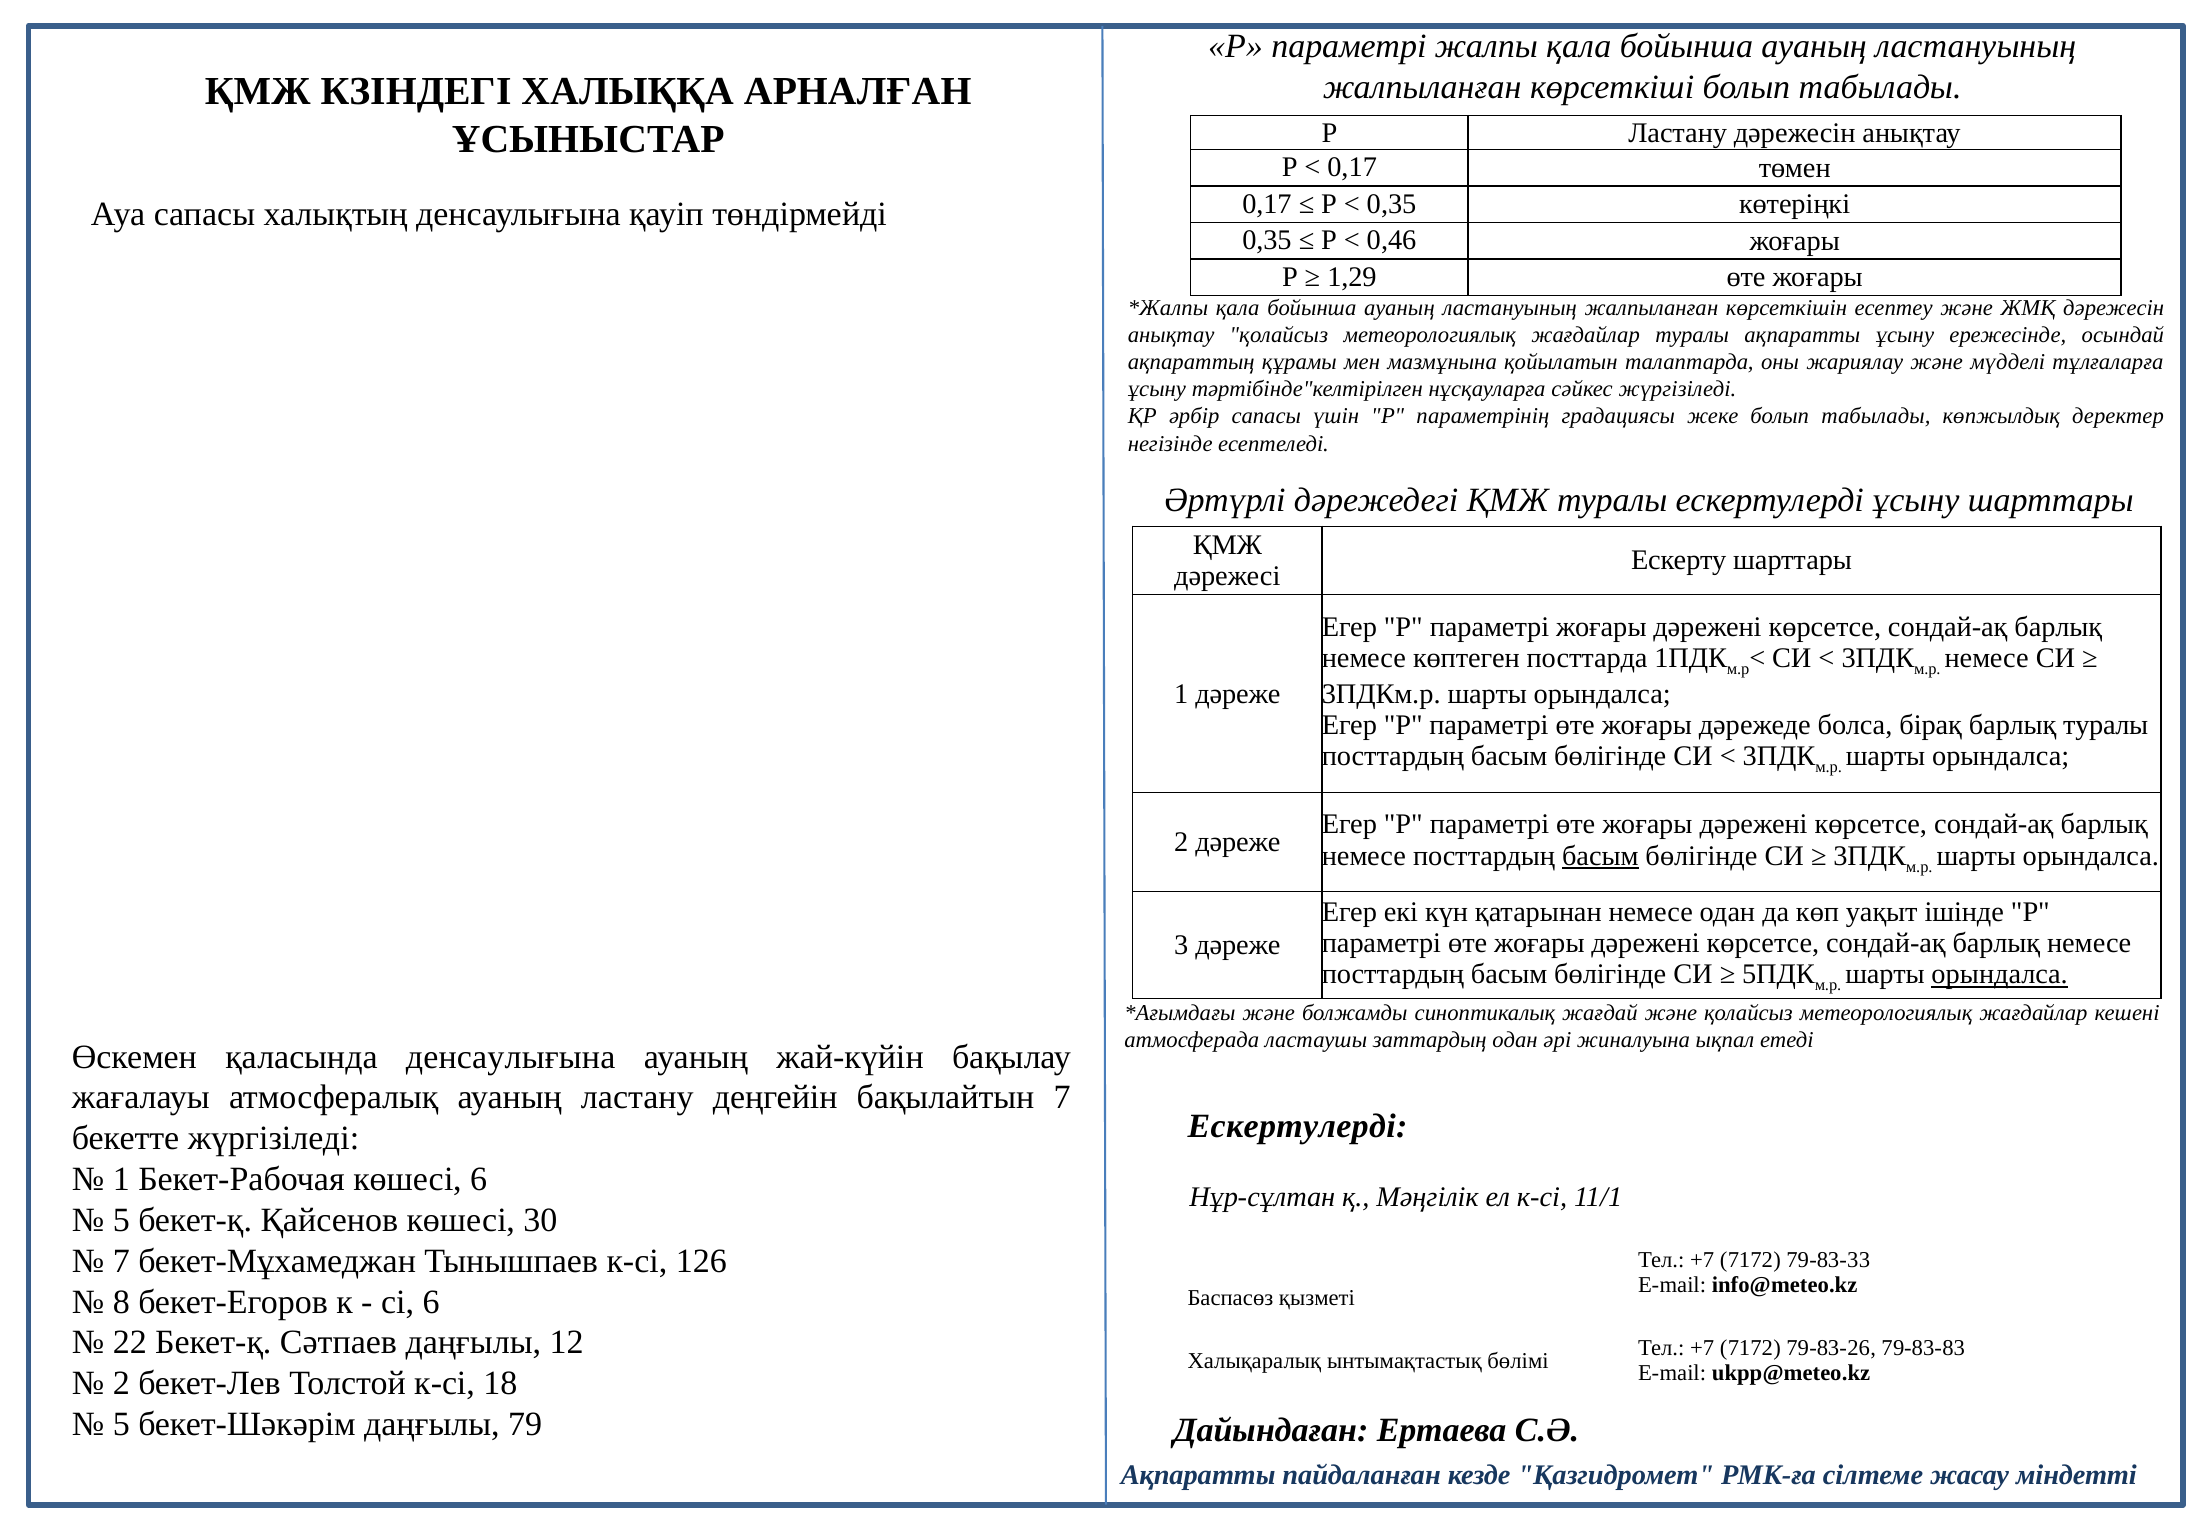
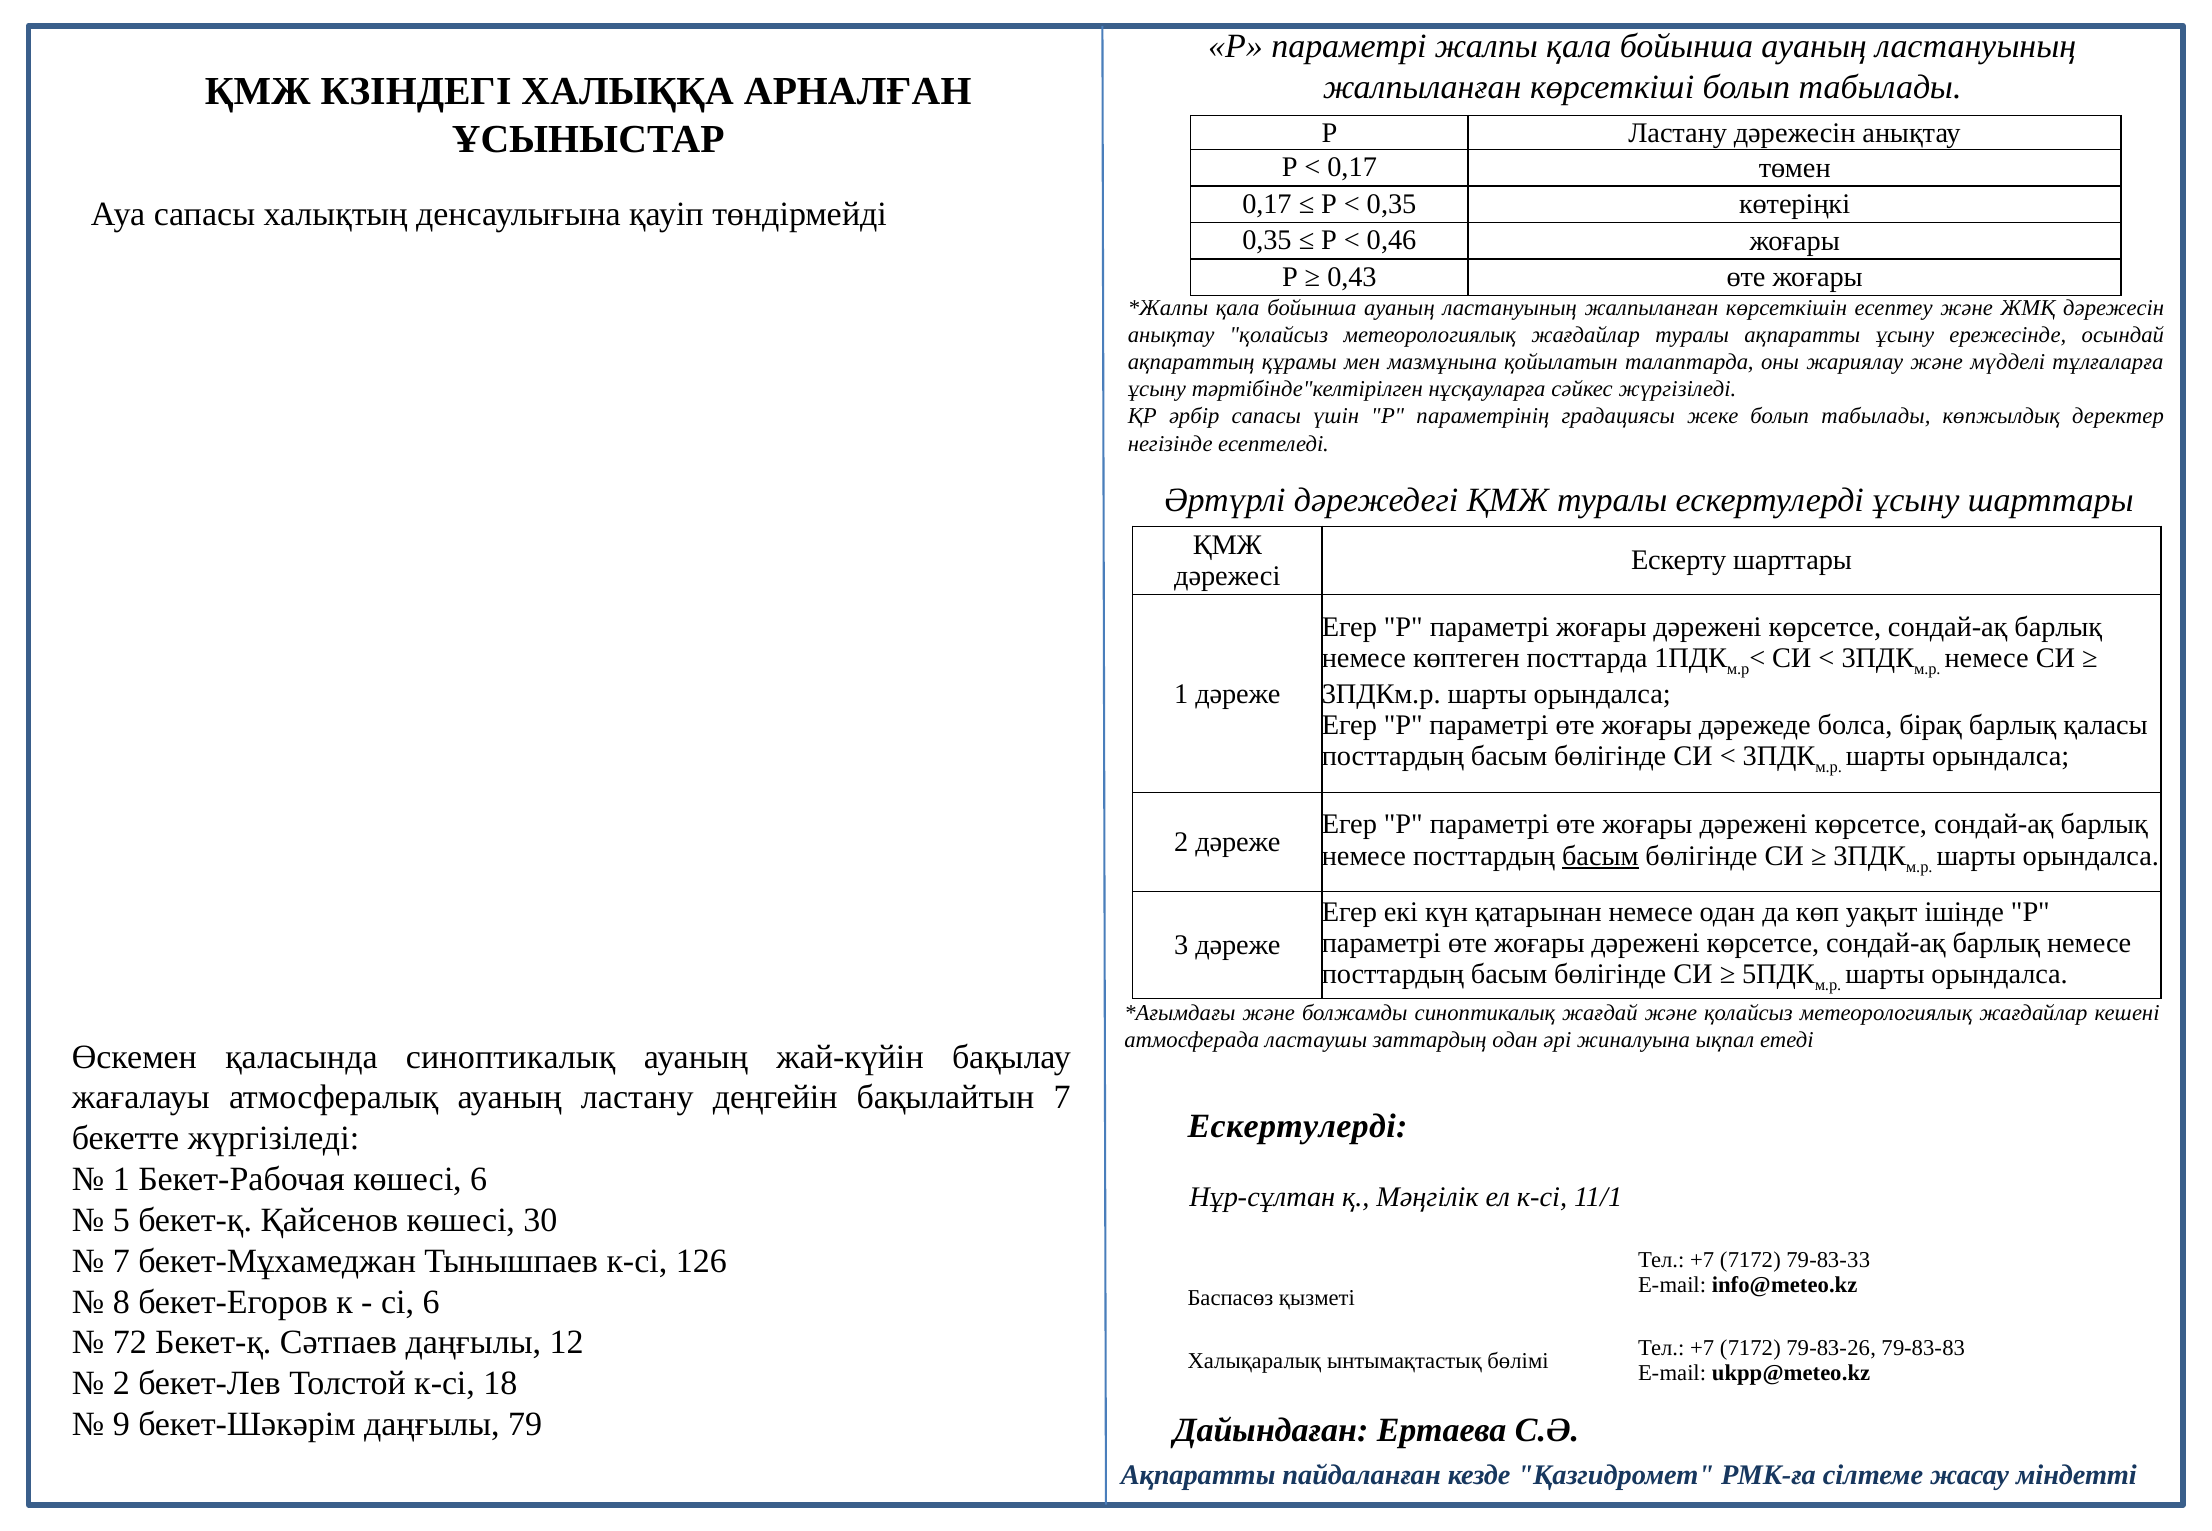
1,29: 1,29 -> 0,43 (1352, 277)
барлық туралы: туралы -> қаласы (2106, 725)
орындалса underline: present -> none (2000, 975)
қаласында денсаулығына: денсаулығына -> синоптикалық (511, 1057)
22: 22 -> 72 (130, 1343)
5: 5 -> 9 (121, 1425)
